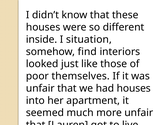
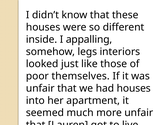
situation: situation -> appalling (89, 40)
find: find -> legs (87, 52)
